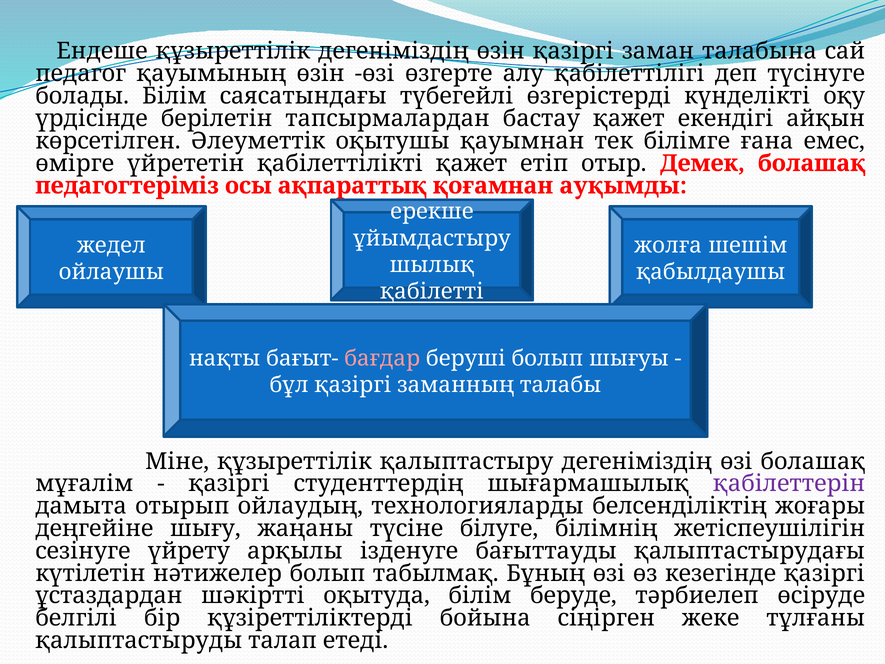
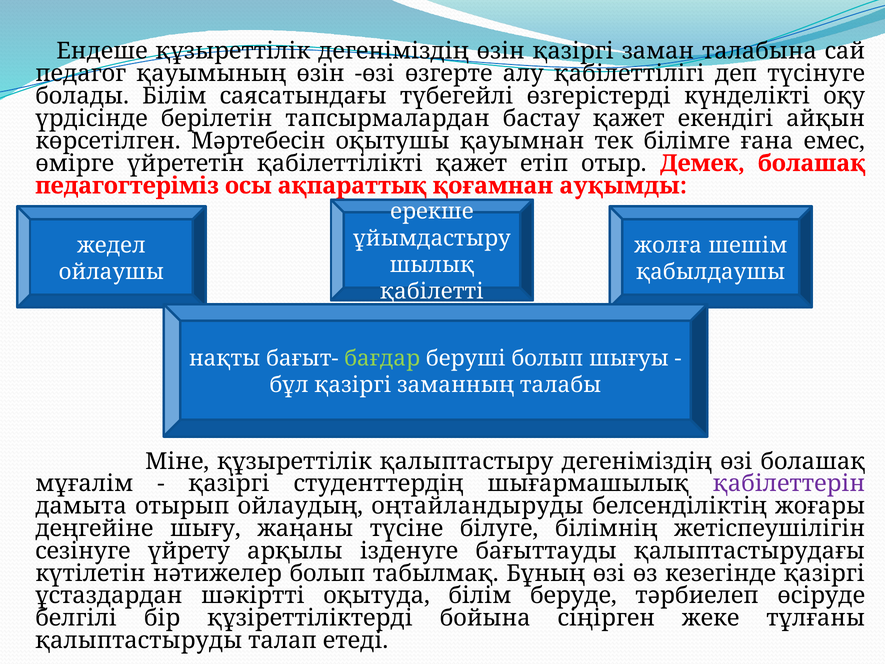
Әлеуметтiк: Әлеуметтiк -> Мәртебесін (258, 141)
бағдар colour: pink -> light green (382, 358)
технологияларды: технологияларды -> оңтайландыруды (477, 506)
